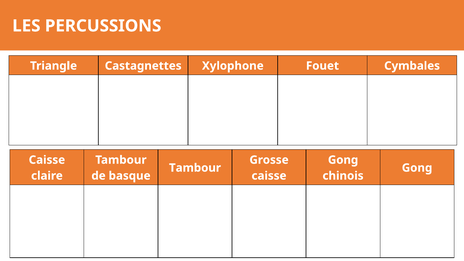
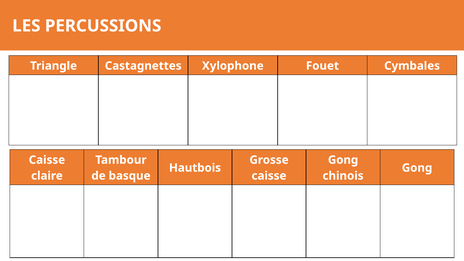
Tambour: Tambour -> Hautbois (195, 168)
